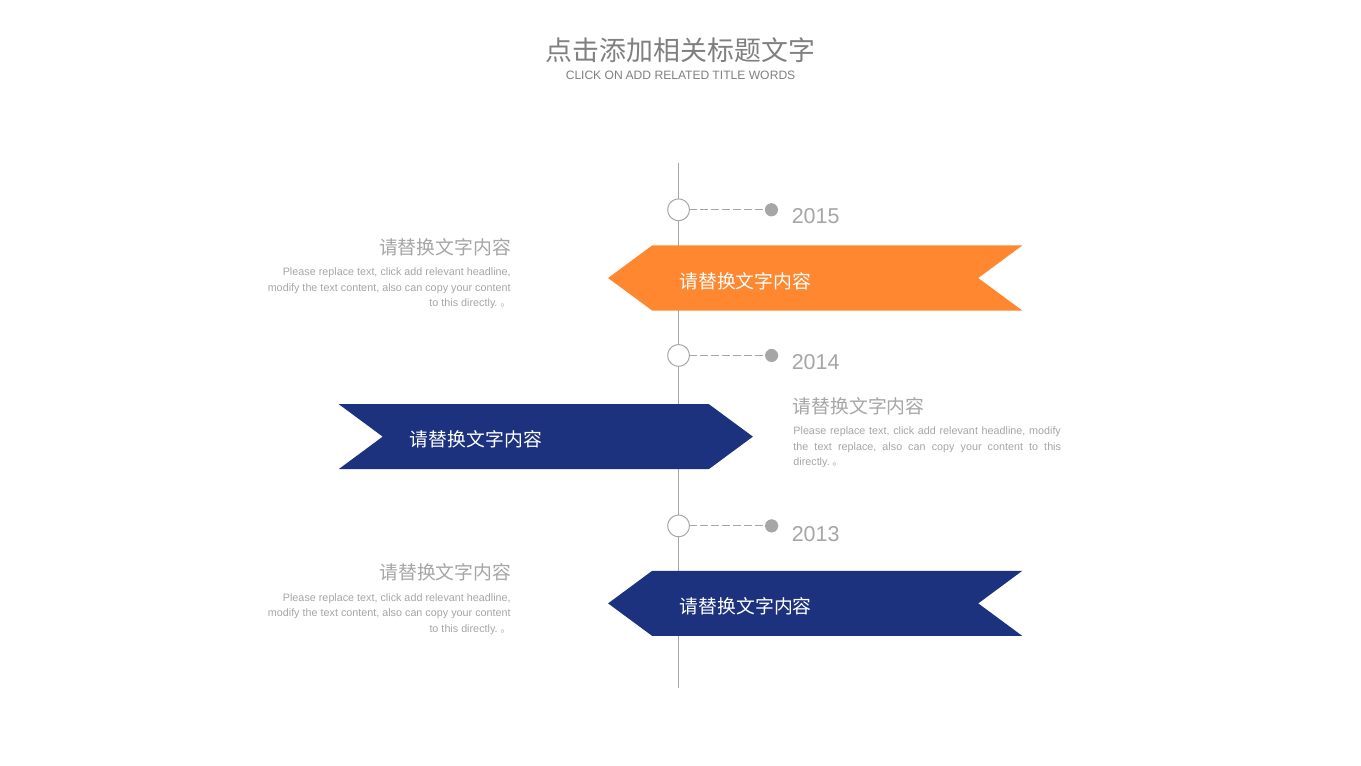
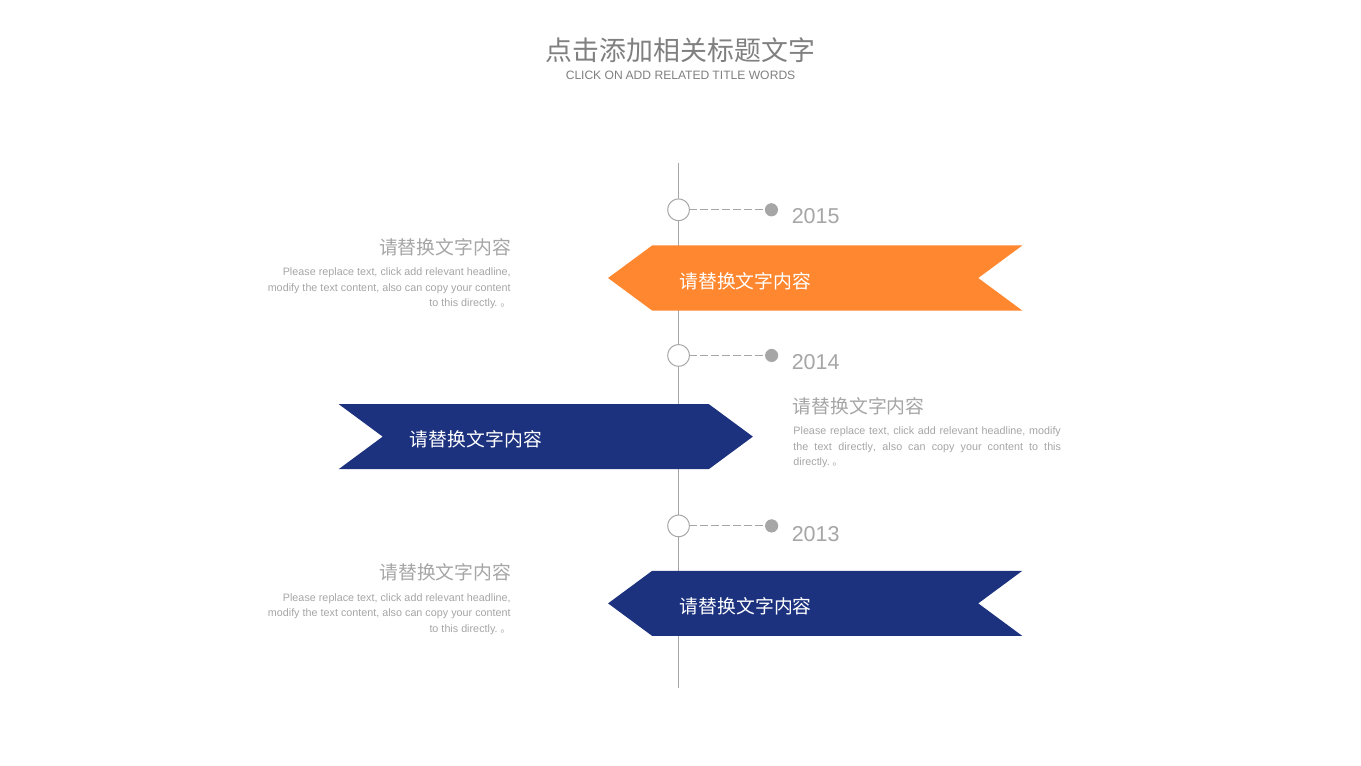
text replace: replace -> directly (857, 446)
